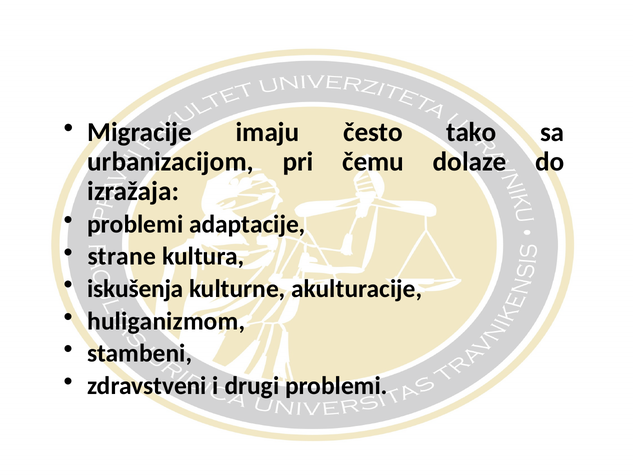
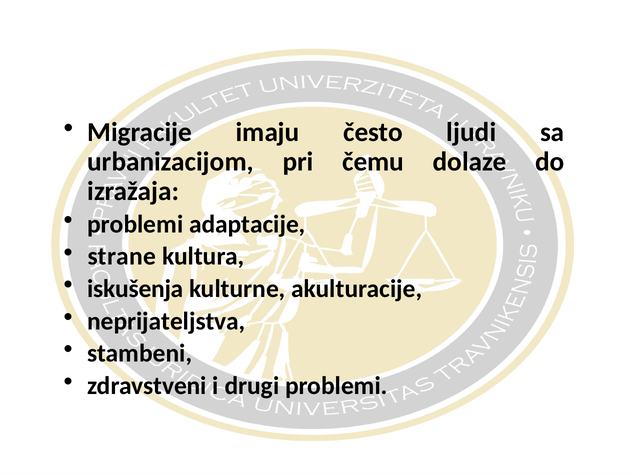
tako: tako -> ljudi (471, 132)
huliganizmom: huliganizmom -> neprijateljstva (166, 321)
